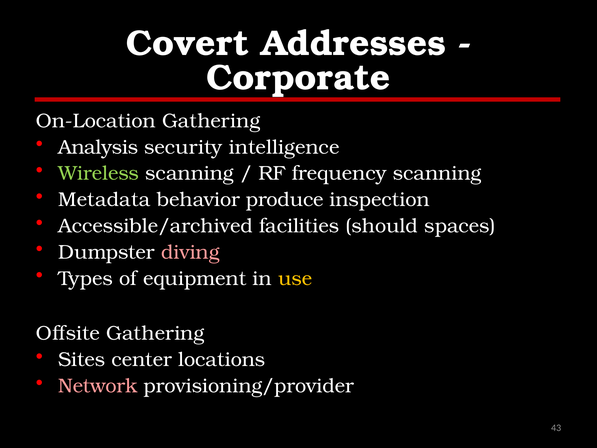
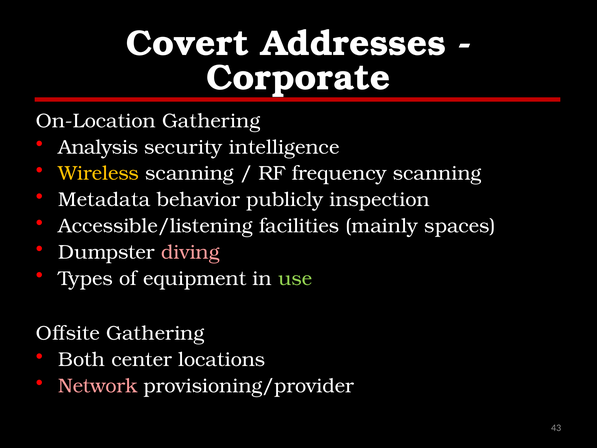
Wireless colour: light green -> yellow (99, 173)
produce: produce -> publicly (285, 200)
Accessible/archived: Accessible/archived -> Accessible/listening (155, 226)
should: should -> mainly (382, 226)
use colour: yellow -> light green (295, 278)
Sites: Sites -> Both (82, 359)
